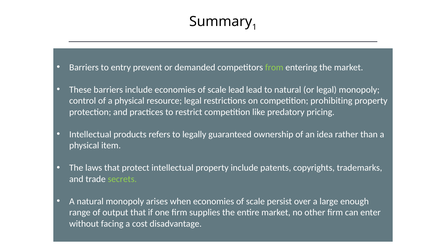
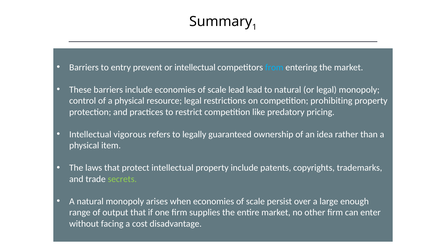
or demanded: demanded -> intellectual (195, 67)
from colour: light green -> light blue (274, 67)
products: products -> vigorous (130, 134)
